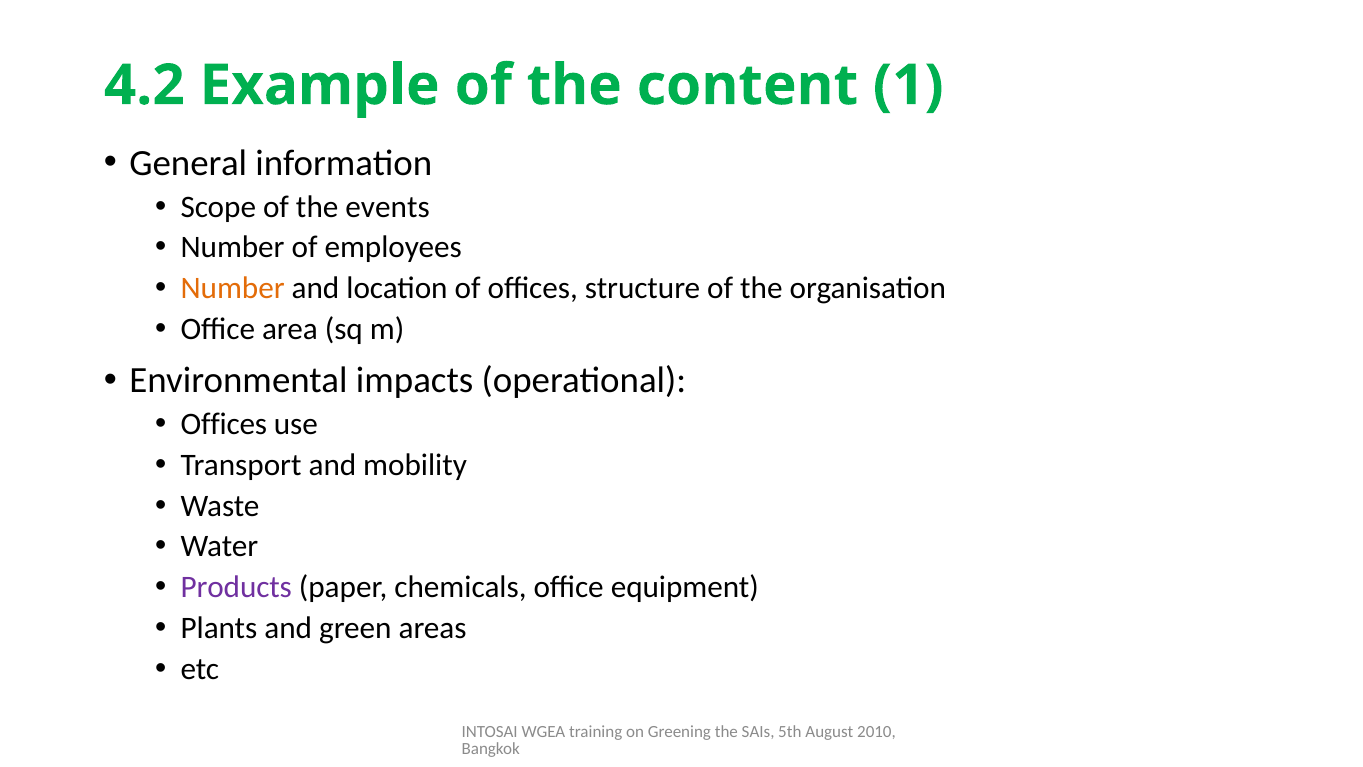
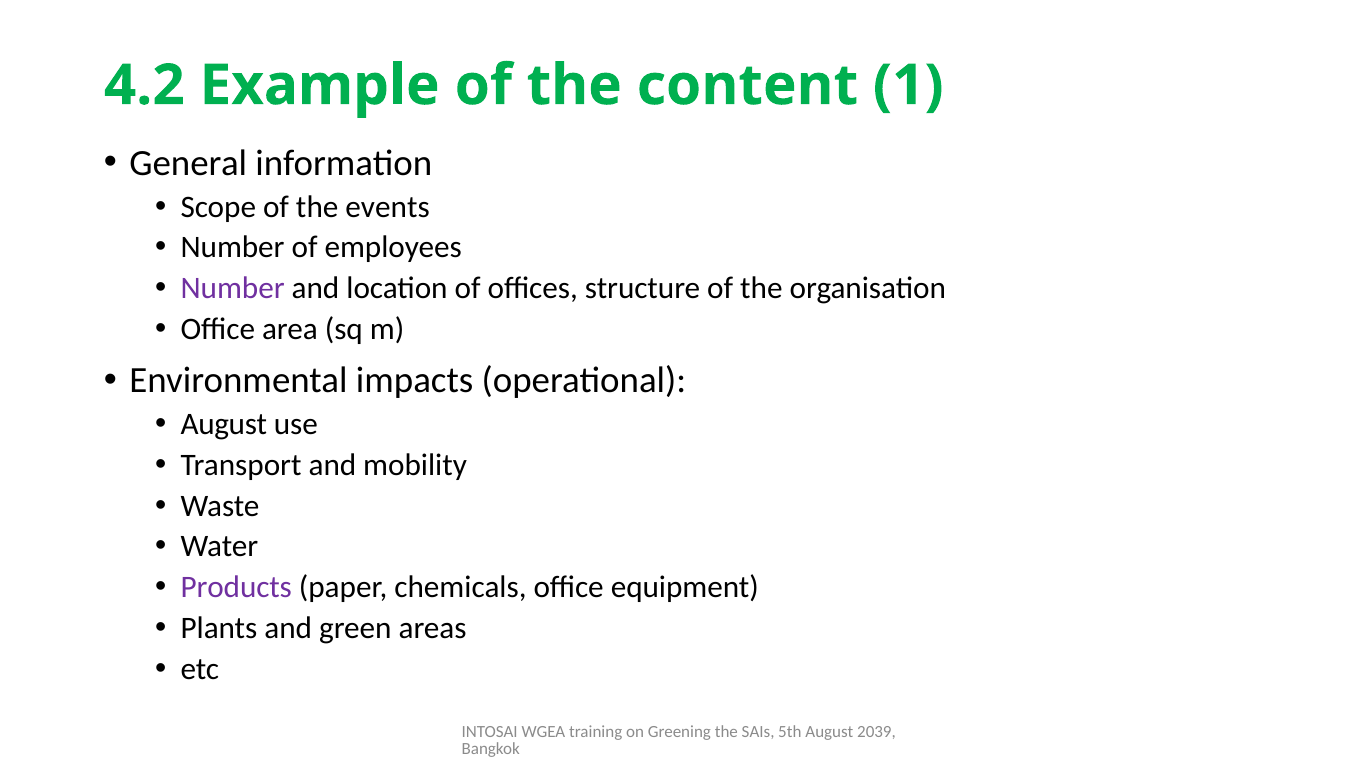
Number colour: orange -> purple (233, 288)
Offices: Offices -> August (224, 424)
2010: 2010 -> 2039 (877, 732)
